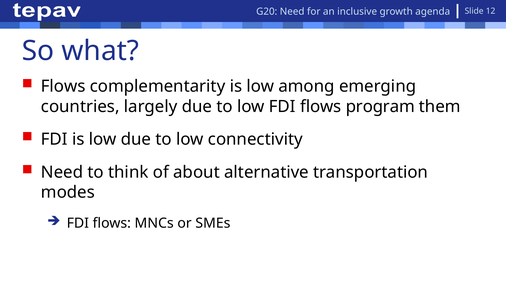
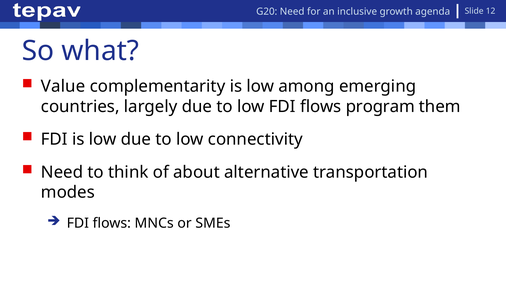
Flows: Flows -> Value (63, 87)
